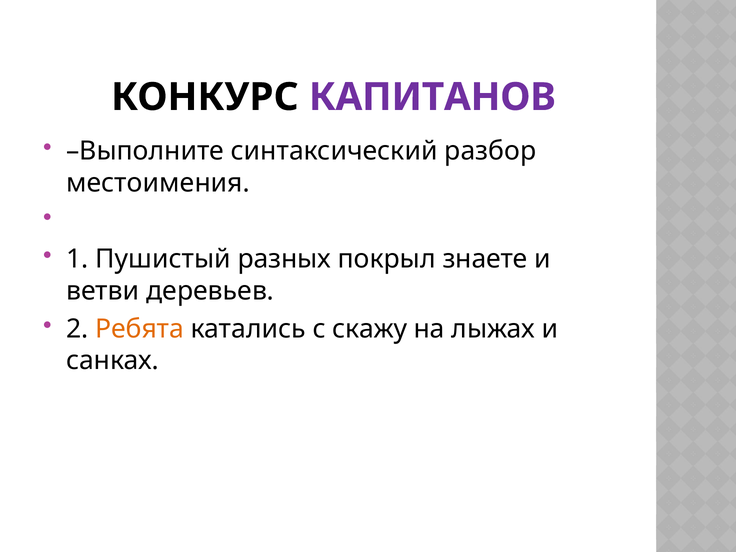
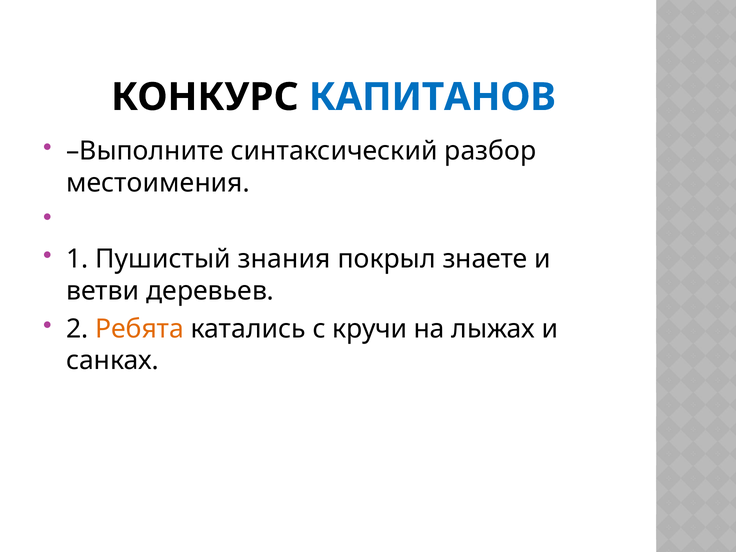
КАПИТАНОВ colour: purple -> blue (432, 97)
разных: разных -> знания (284, 259)
скажу: скажу -> кручи (370, 329)
